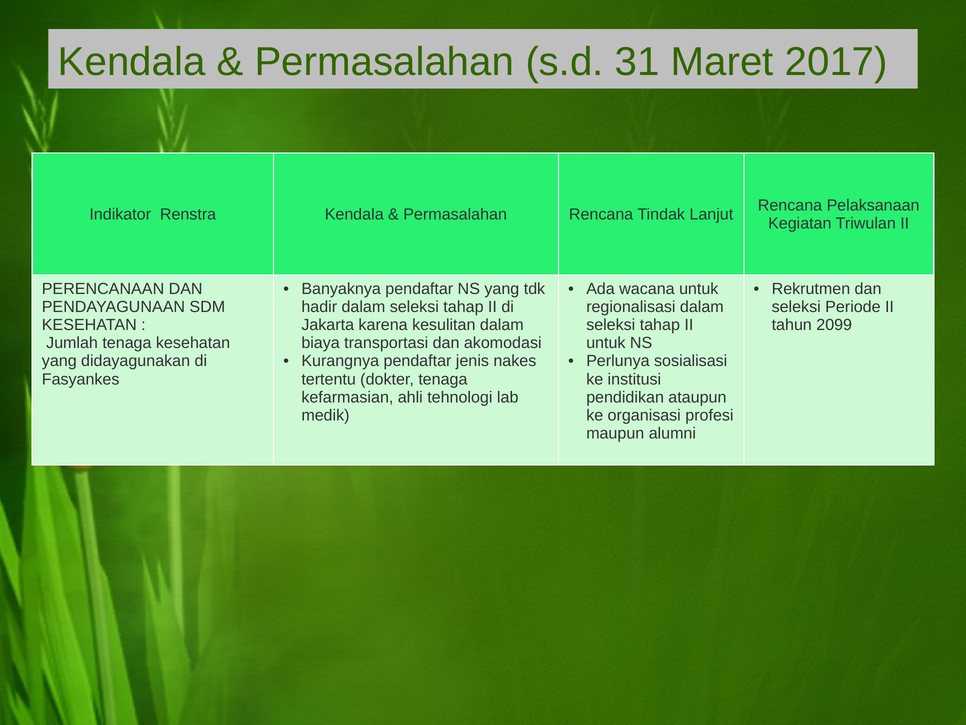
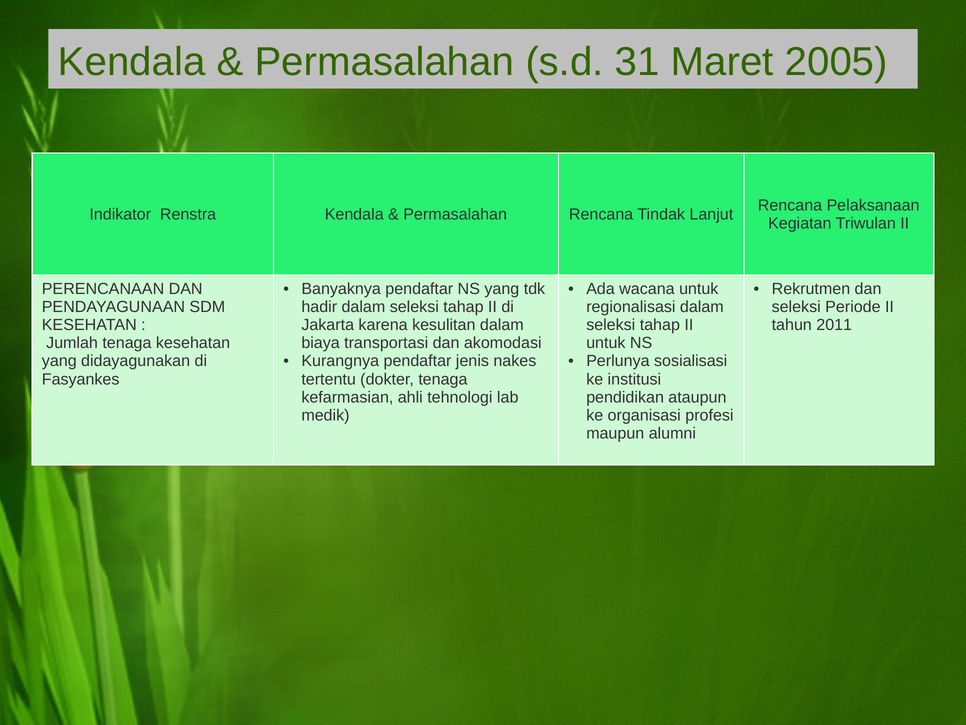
2017: 2017 -> 2005 (836, 62)
2099: 2099 -> 2011 (834, 325)
